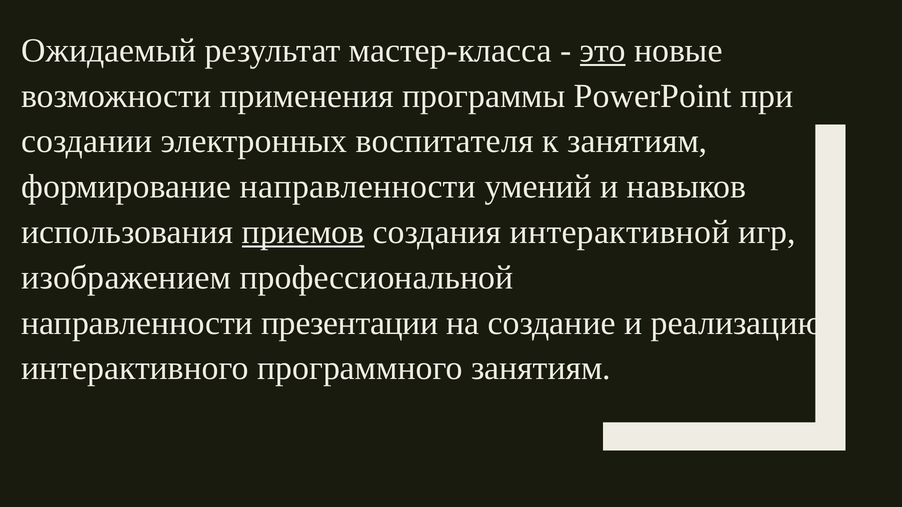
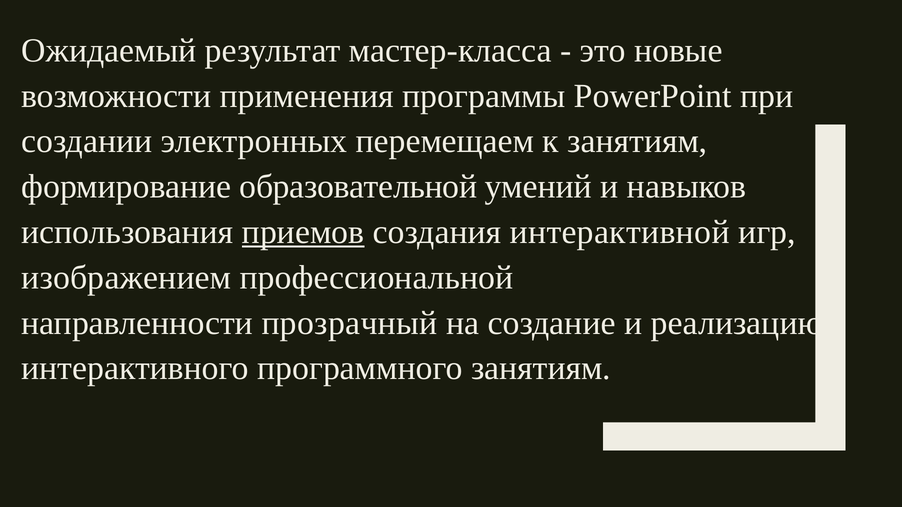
это underline: present -> none (603, 50)
воспитателя: воспитателя -> перемещаем (445, 141)
формирование направленности: направленности -> образовательной (358, 187)
презентации: презентации -> прозрачный (349, 323)
